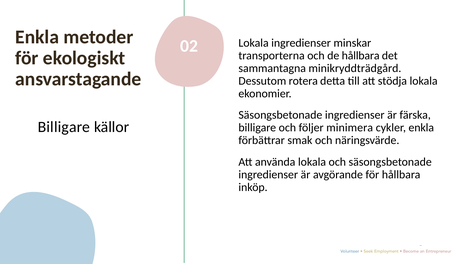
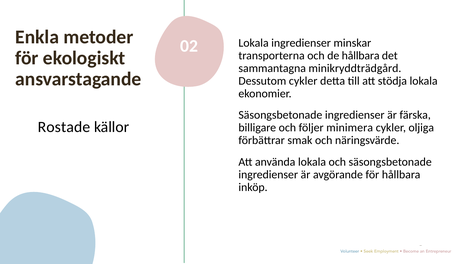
Dessutom rotera: rotera -> cykler (303, 81)
Billigare: Billigare -> Rostade (64, 127)
cykler enkla: enkla -> oljiga (421, 128)
